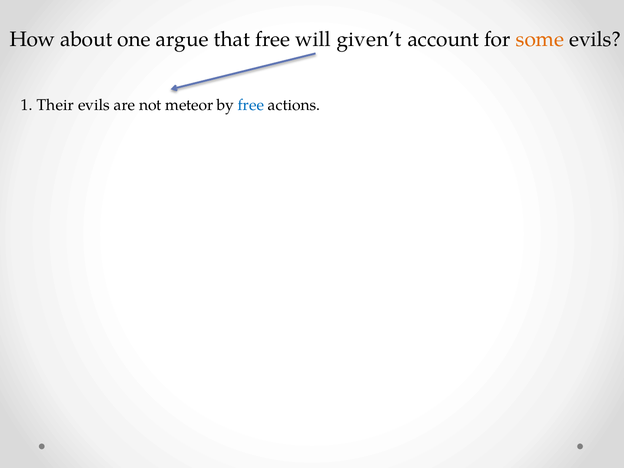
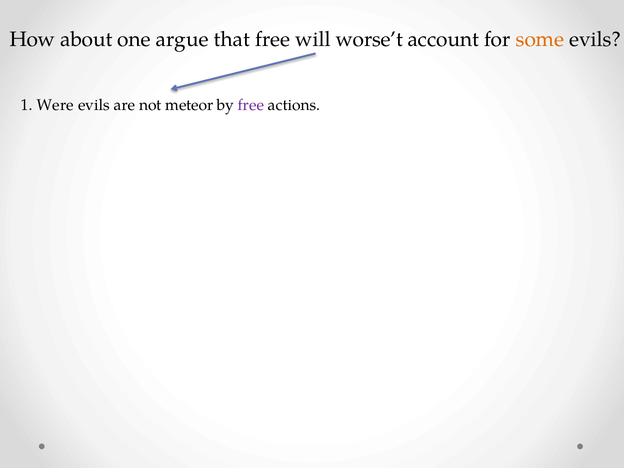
given’t: given’t -> worse’t (369, 39)
Their: Their -> Were (55, 105)
free colour: blue -> purple (251, 105)
